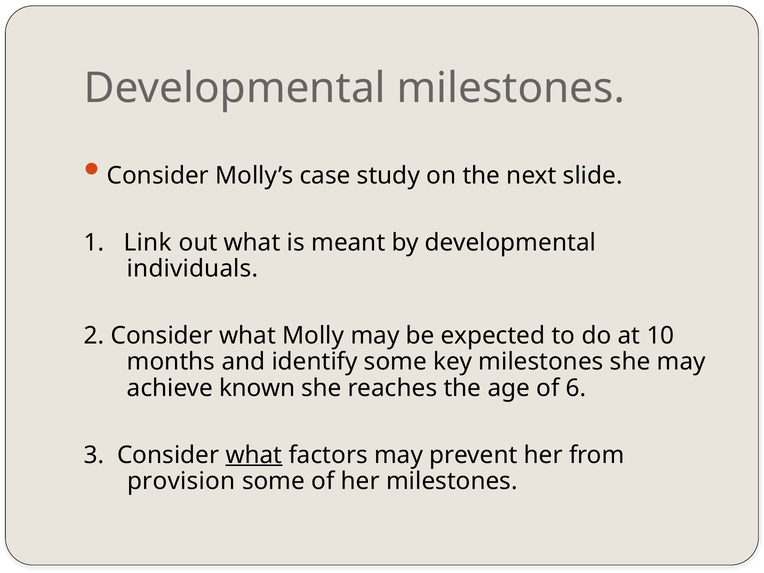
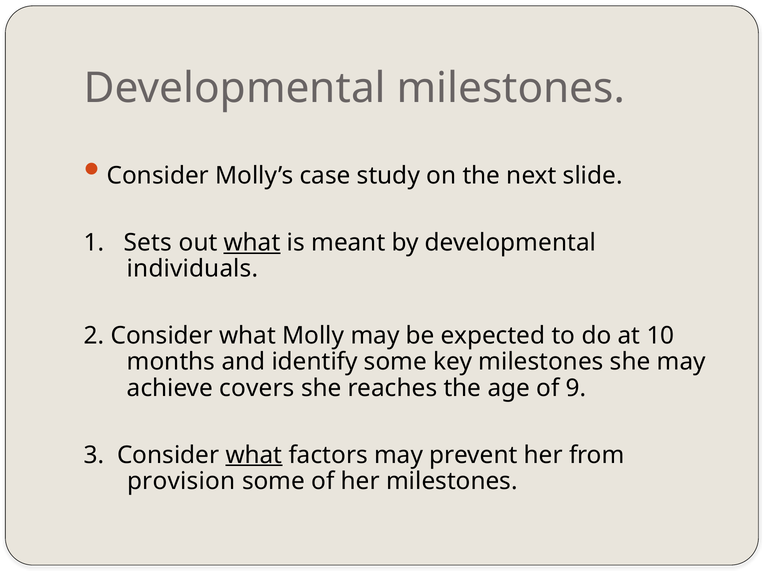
Link: Link -> Sets (148, 243)
what underline: none -> present (252, 243)
known: known -> covers (257, 388)
6: 6 -> 9 (576, 388)
